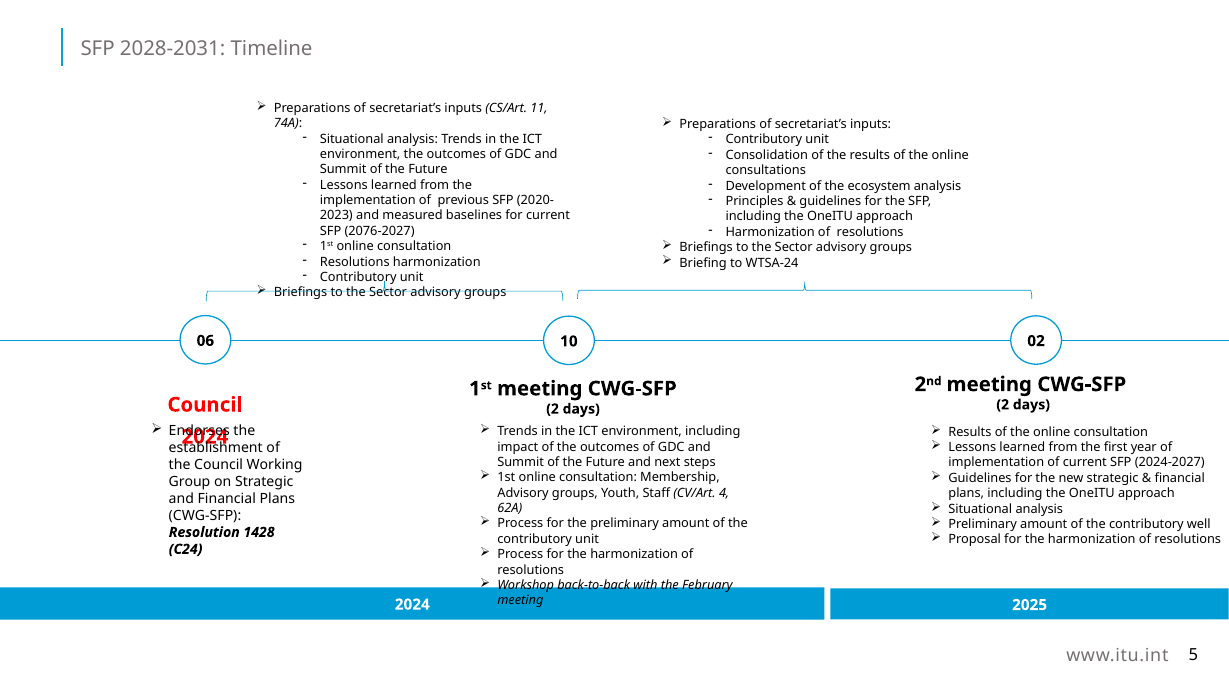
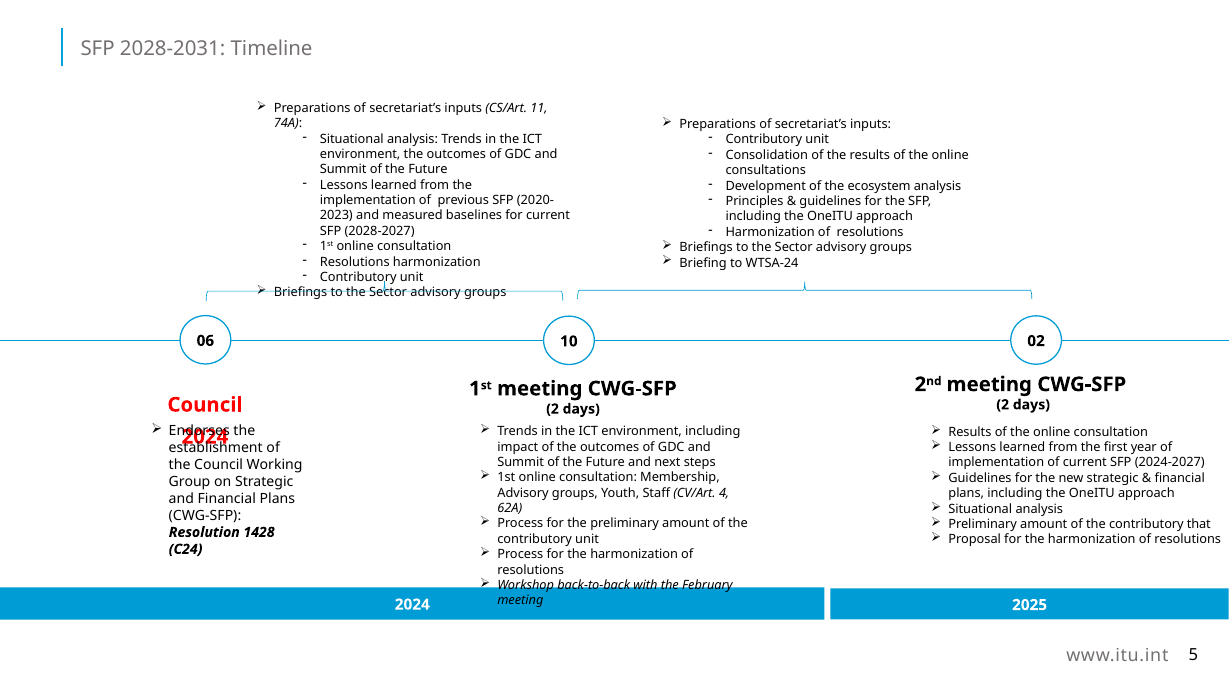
2076-2027: 2076-2027 -> 2028-2027 (380, 231)
well: well -> that (1199, 525)
